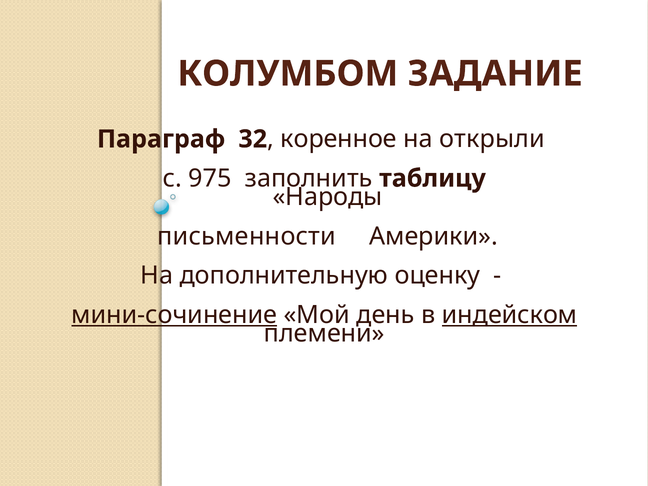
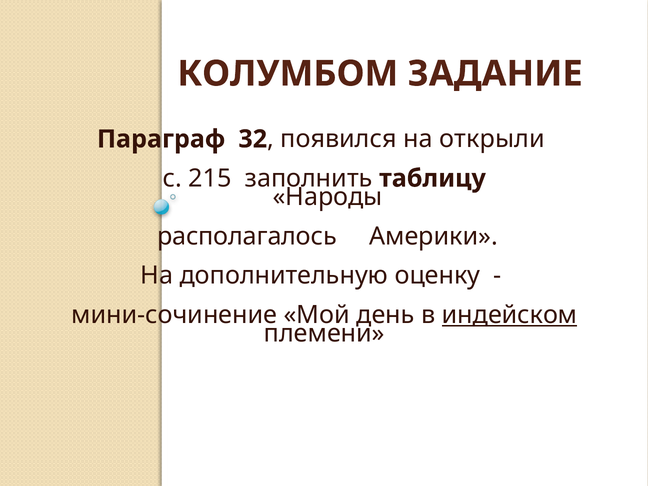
коренное: коренное -> появился (339, 139)
975: 975 -> 215 (210, 178)
письменности: письменности -> располагалось (247, 236)
мини-сочинение underline: present -> none (174, 315)
